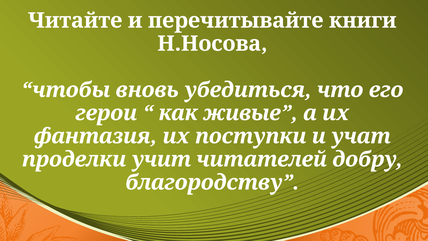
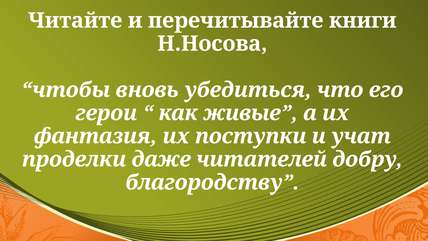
учит: учит -> даже (161, 159)
